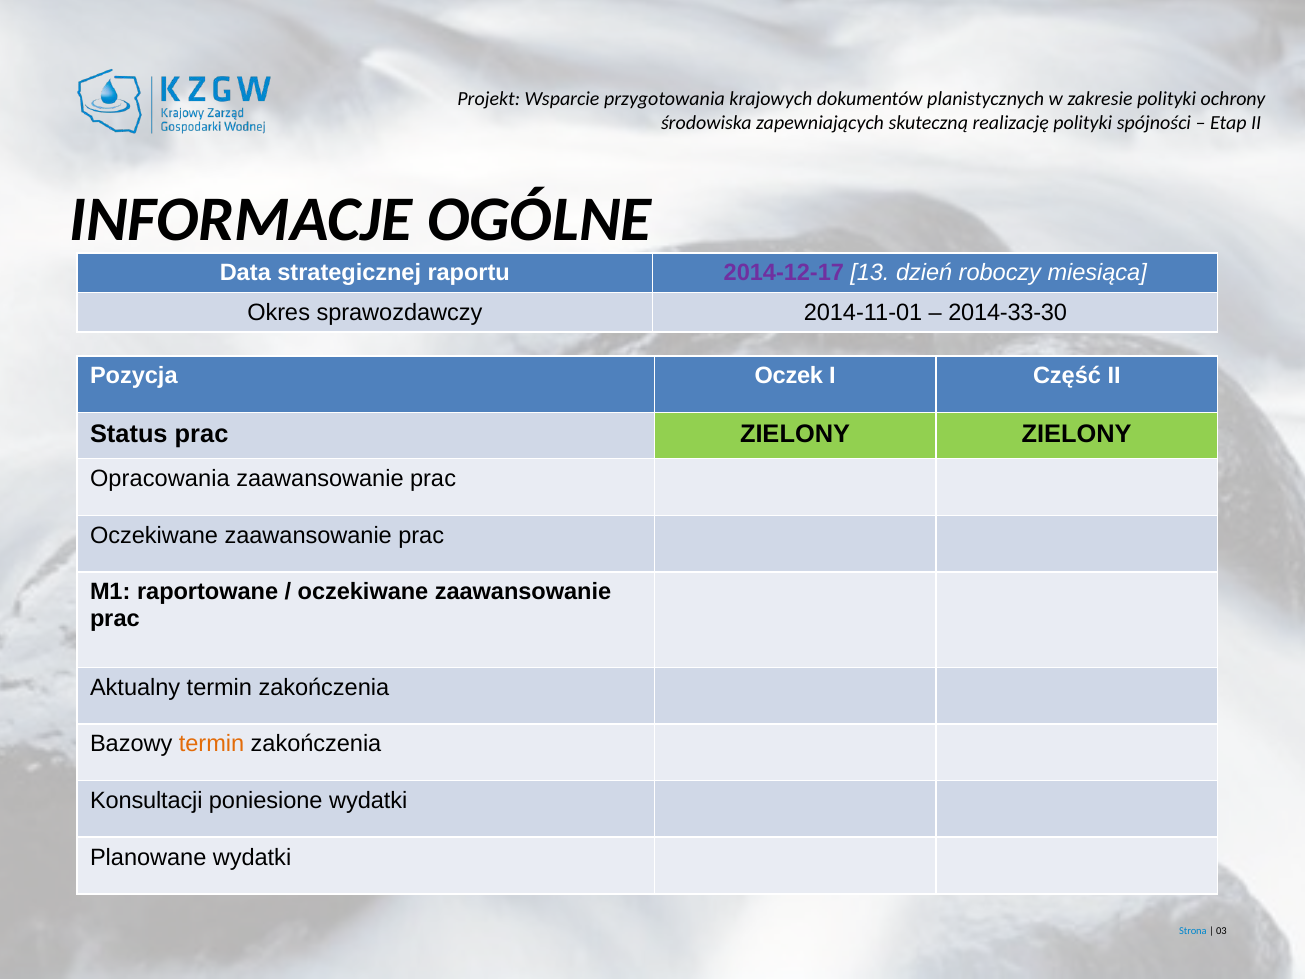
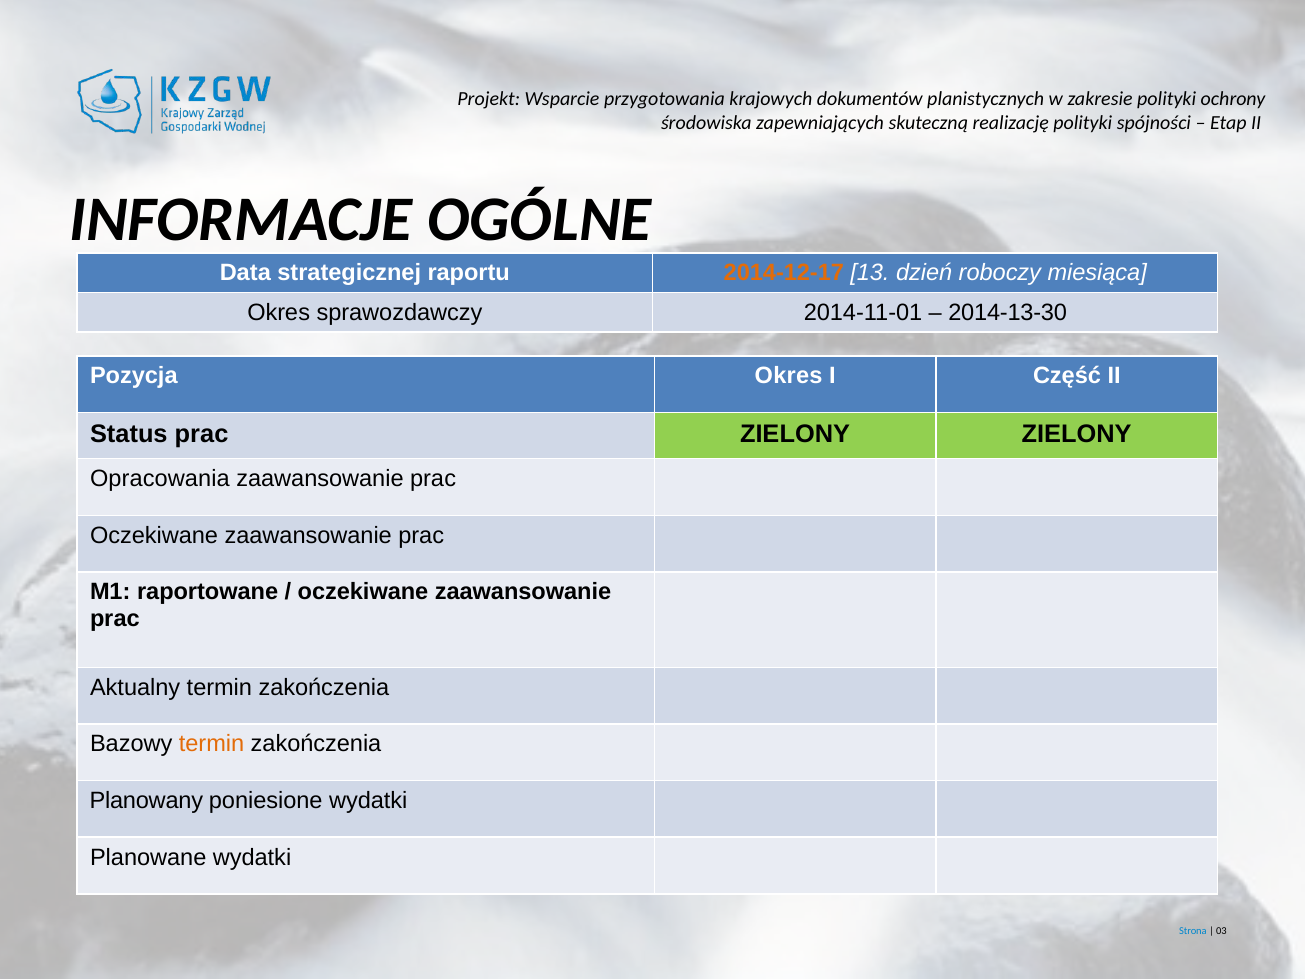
2014-12-17 colour: purple -> orange (784, 273)
2014-33-30: 2014-33-30 -> 2014-13-30 (1008, 312)
Pozycja Oczek: Oczek -> Okres (789, 376)
Konsultacji: Konsultacji -> Planowany (146, 800)
